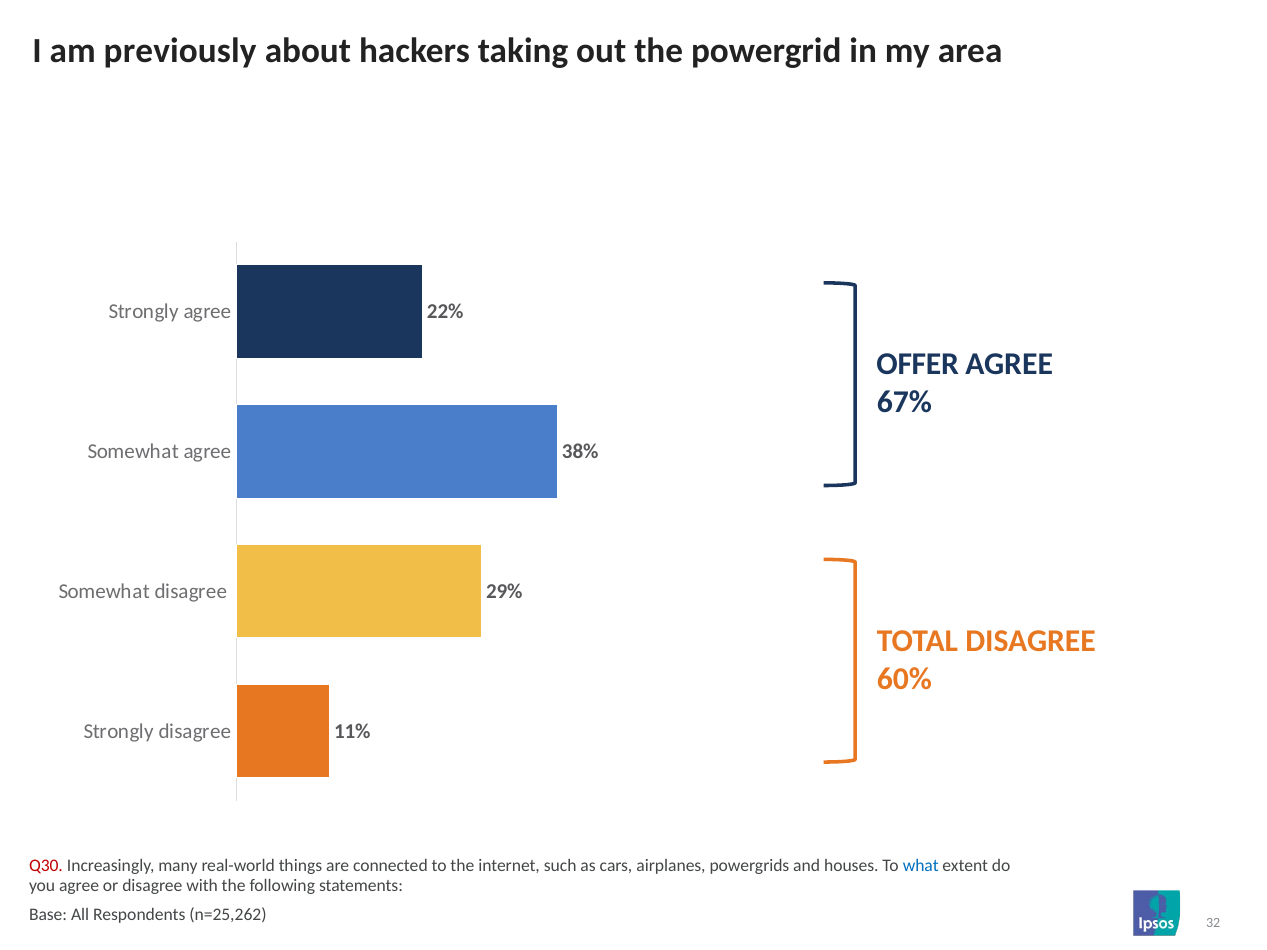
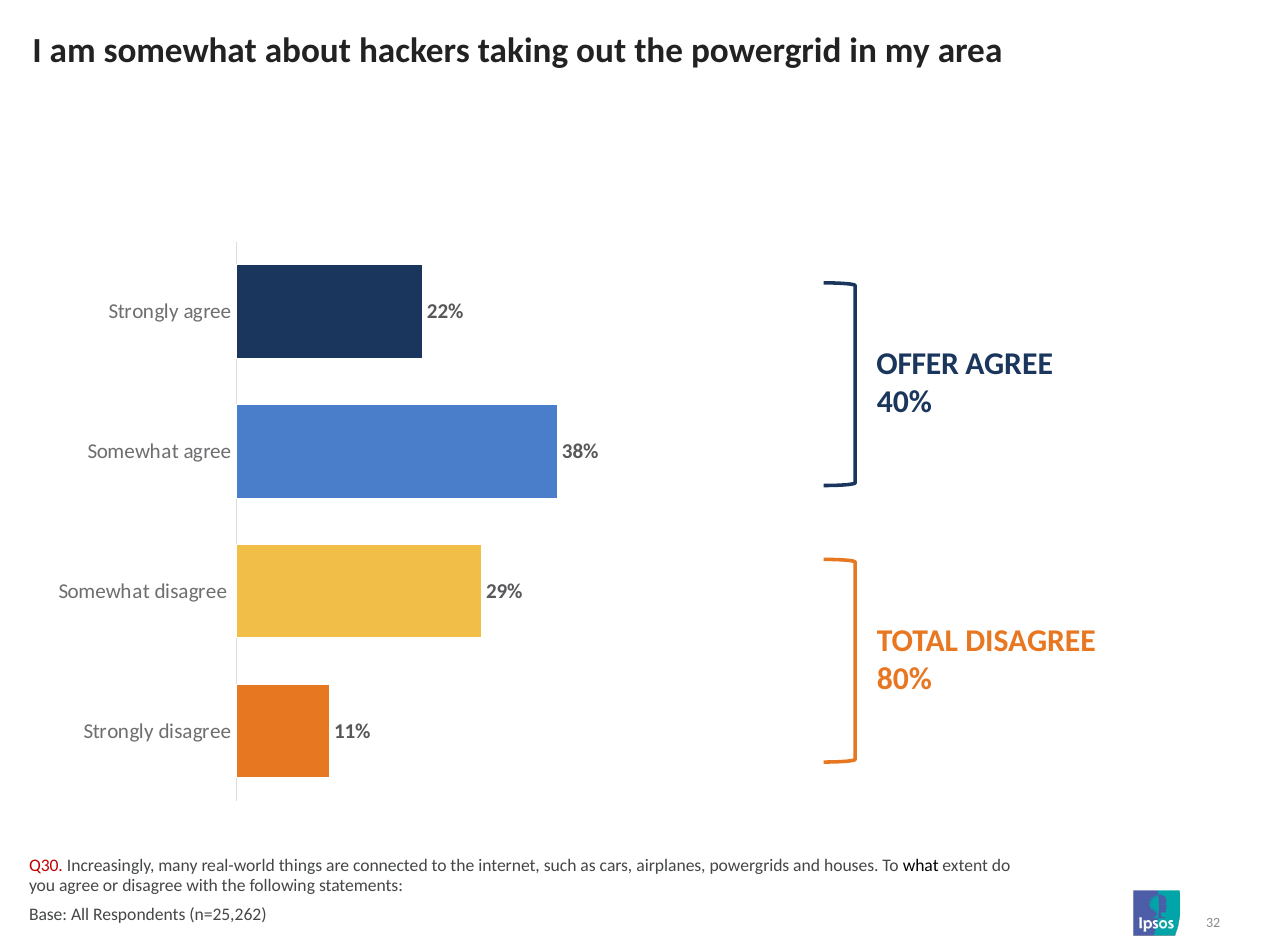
am previously: previously -> somewhat (180, 50)
67%: 67% -> 40% (904, 403)
60%: 60% -> 80% (904, 679)
what colour: blue -> black (921, 866)
